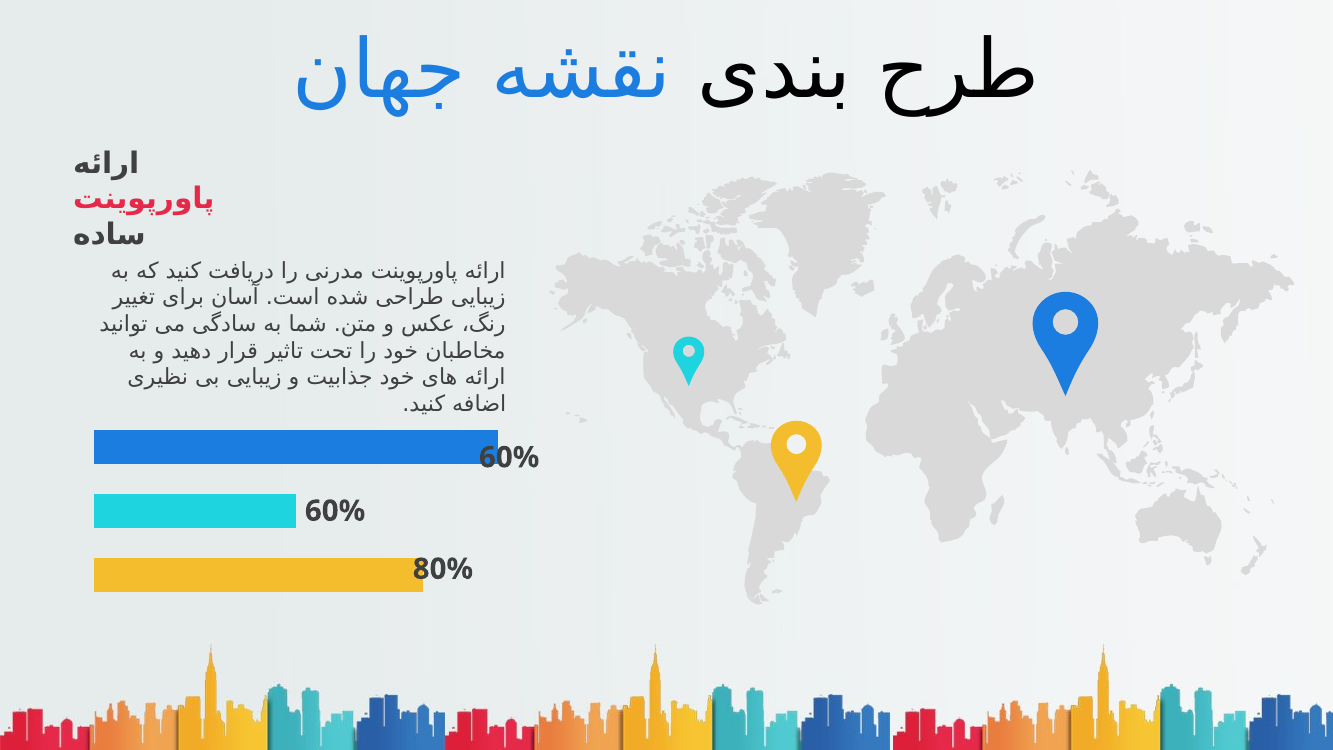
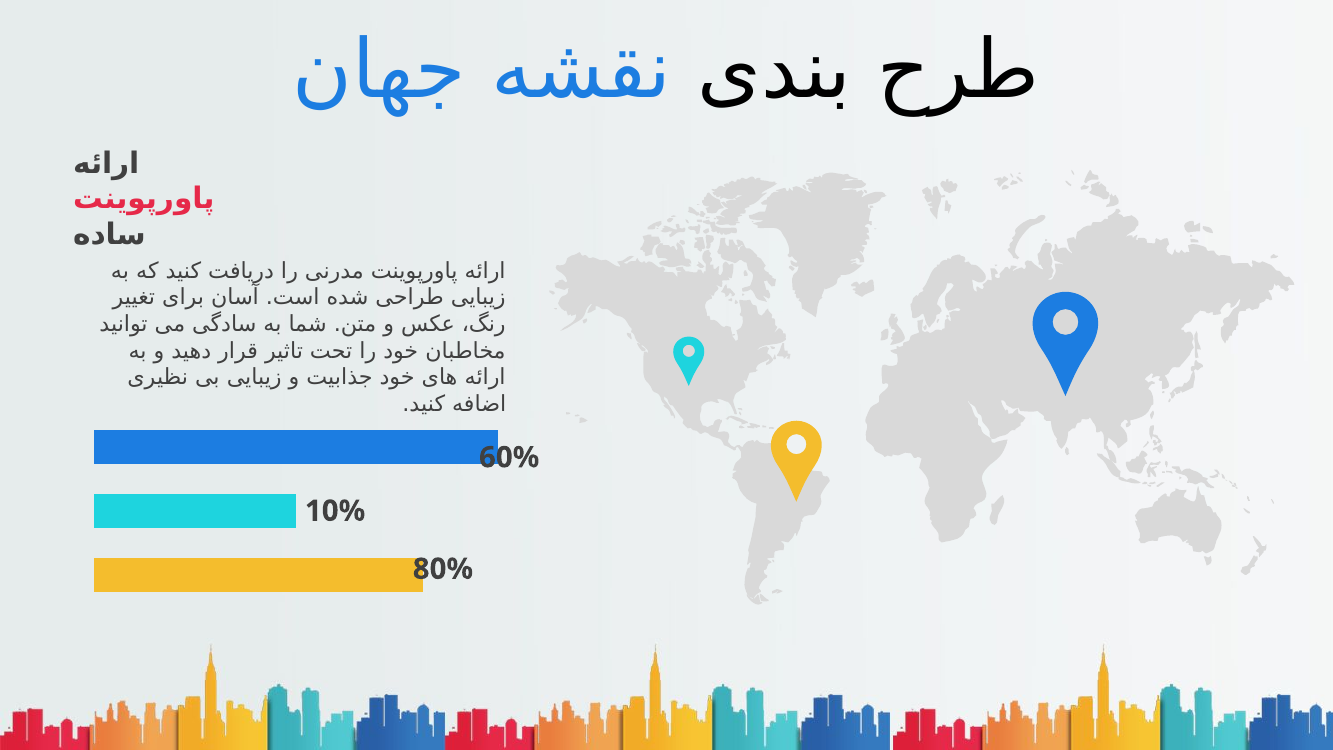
60%: 60% -> 10% (335, 511)
